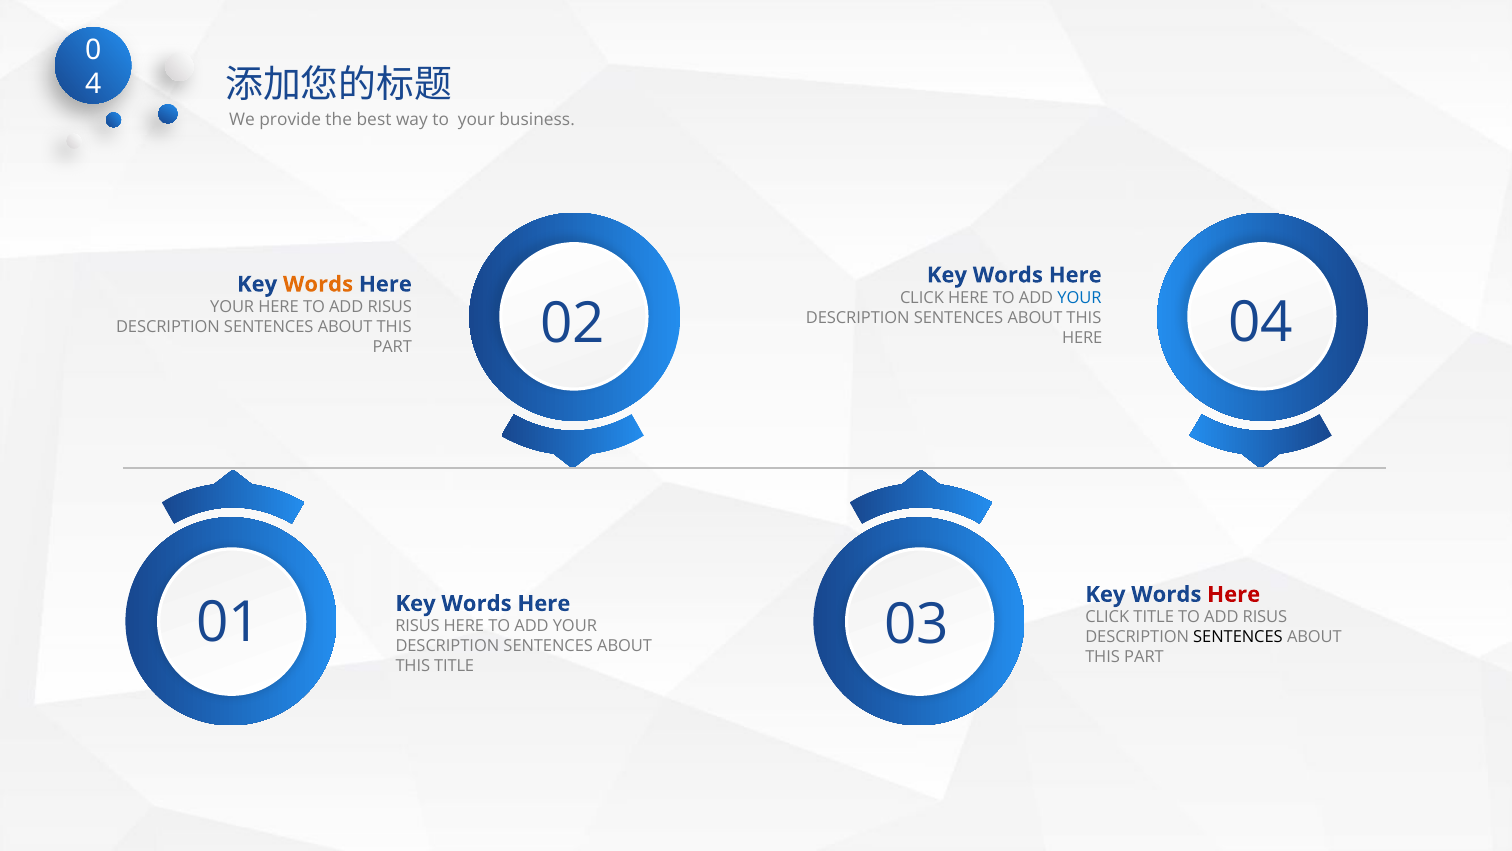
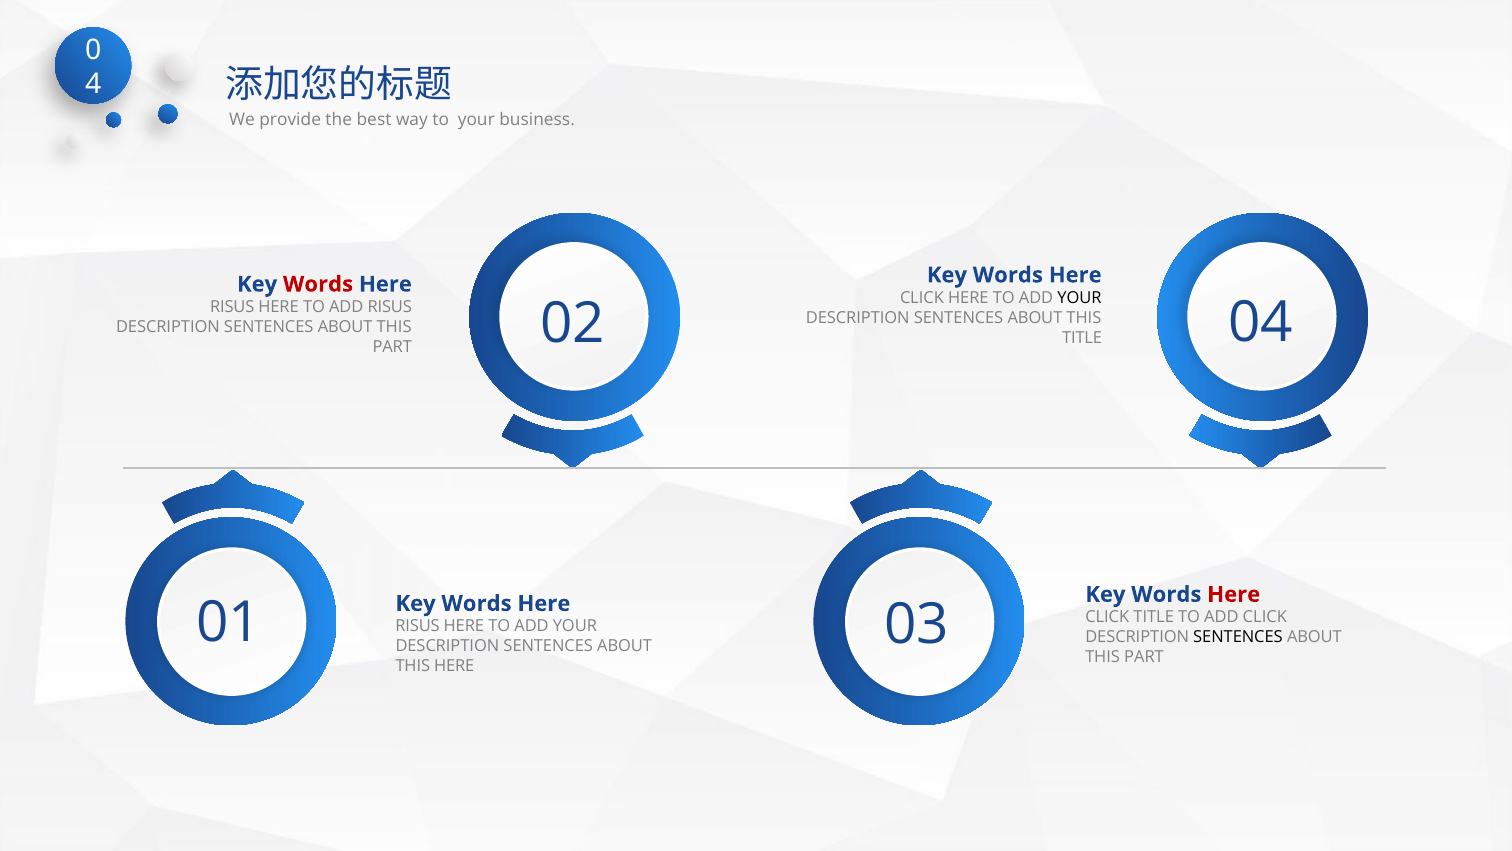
Words colour: orange -> red (318, 284)
YOUR colour: blue -> black (1080, 298)
YOUR: YOUR -> RISUS (232, 307)
HERE: HERE -> TITLE (1082, 337)
RISUS: RISUS -> CLICK (1265, 617)
THIS TITLE: TITLE -> HERE (454, 666)
